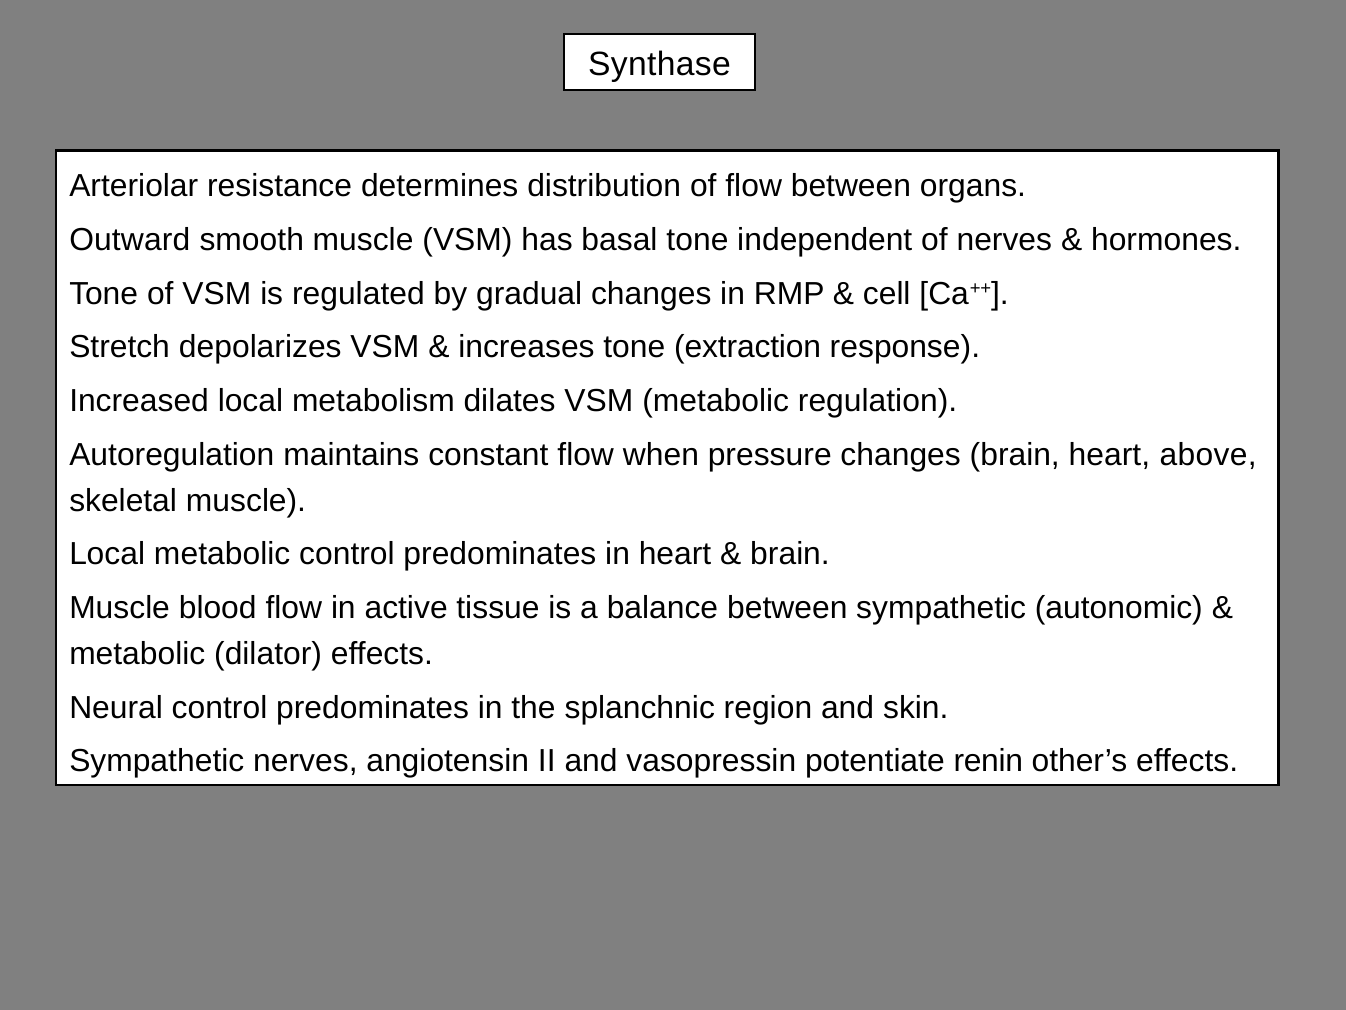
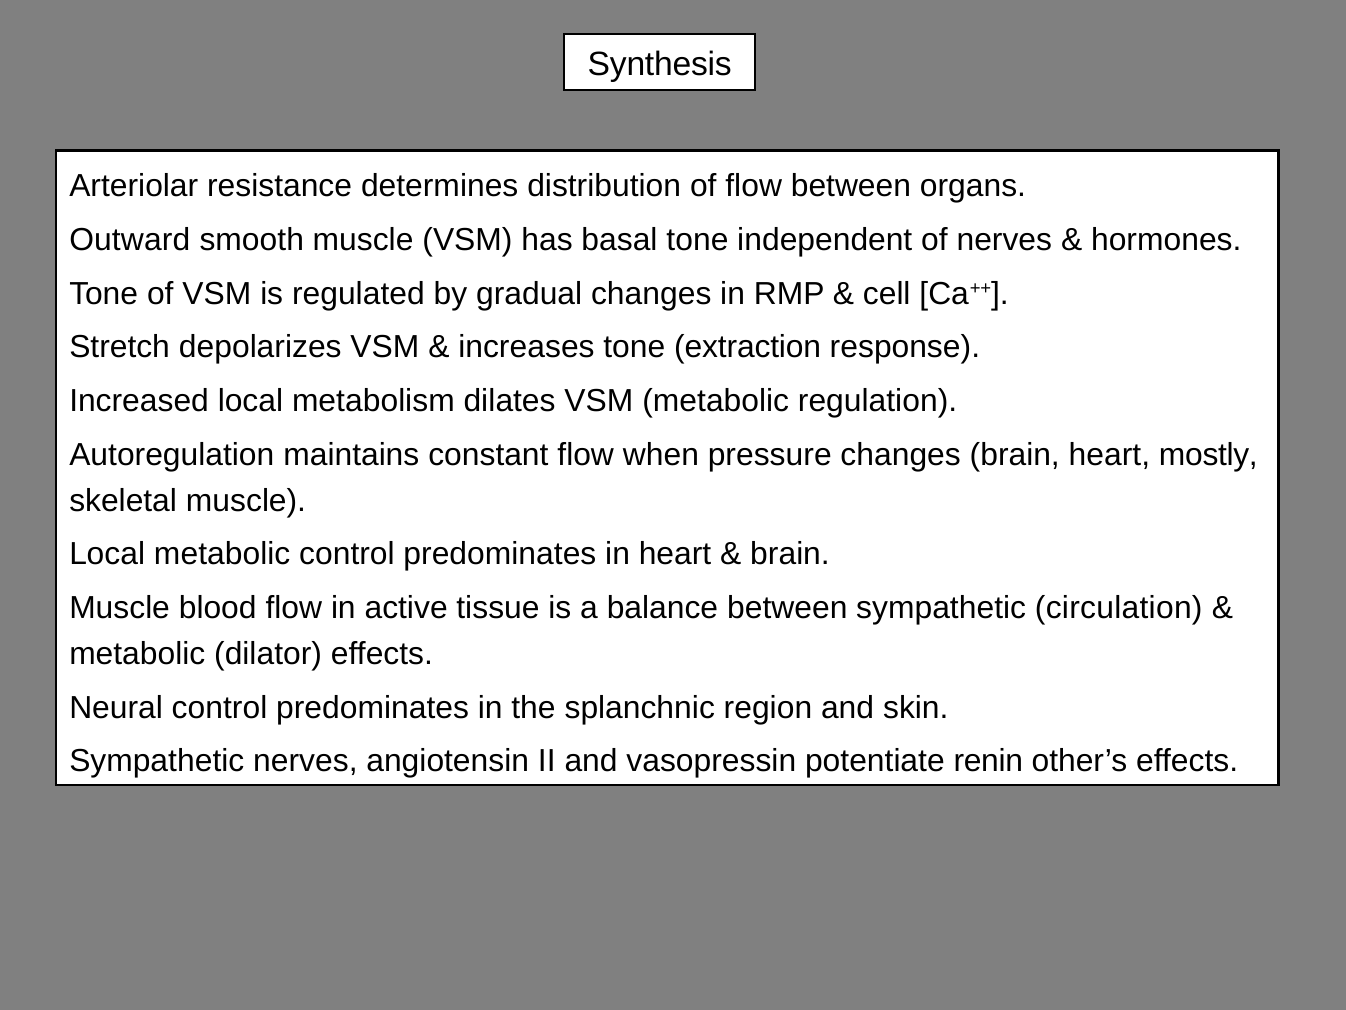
Synthase: Synthase -> Synthesis (660, 64)
above: above -> mostly (1208, 455)
autonomic: autonomic -> circulation (1119, 608)
